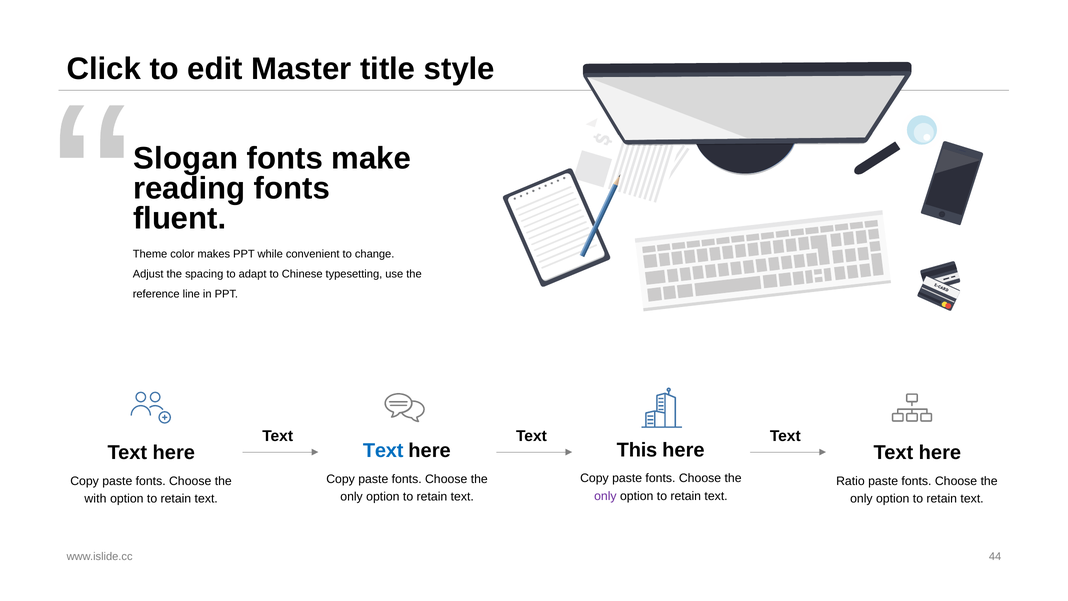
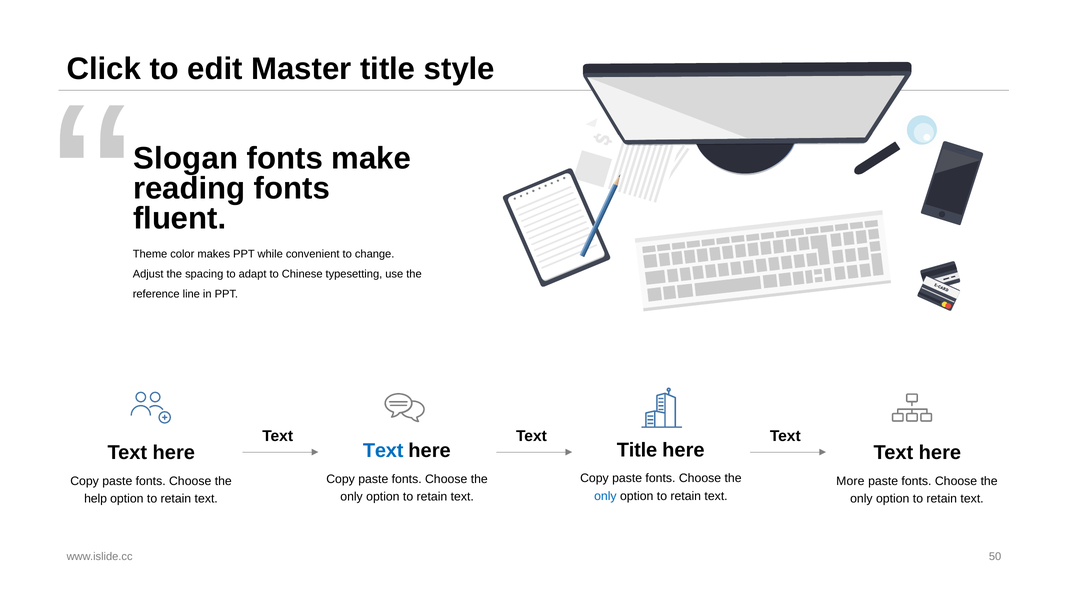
This: This -> Title (637, 450)
Ratio: Ratio -> More (850, 481)
only colour: purple -> blue (605, 496)
with: with -> help (96, 499)
44: 44 -> 50 (995, 556)
